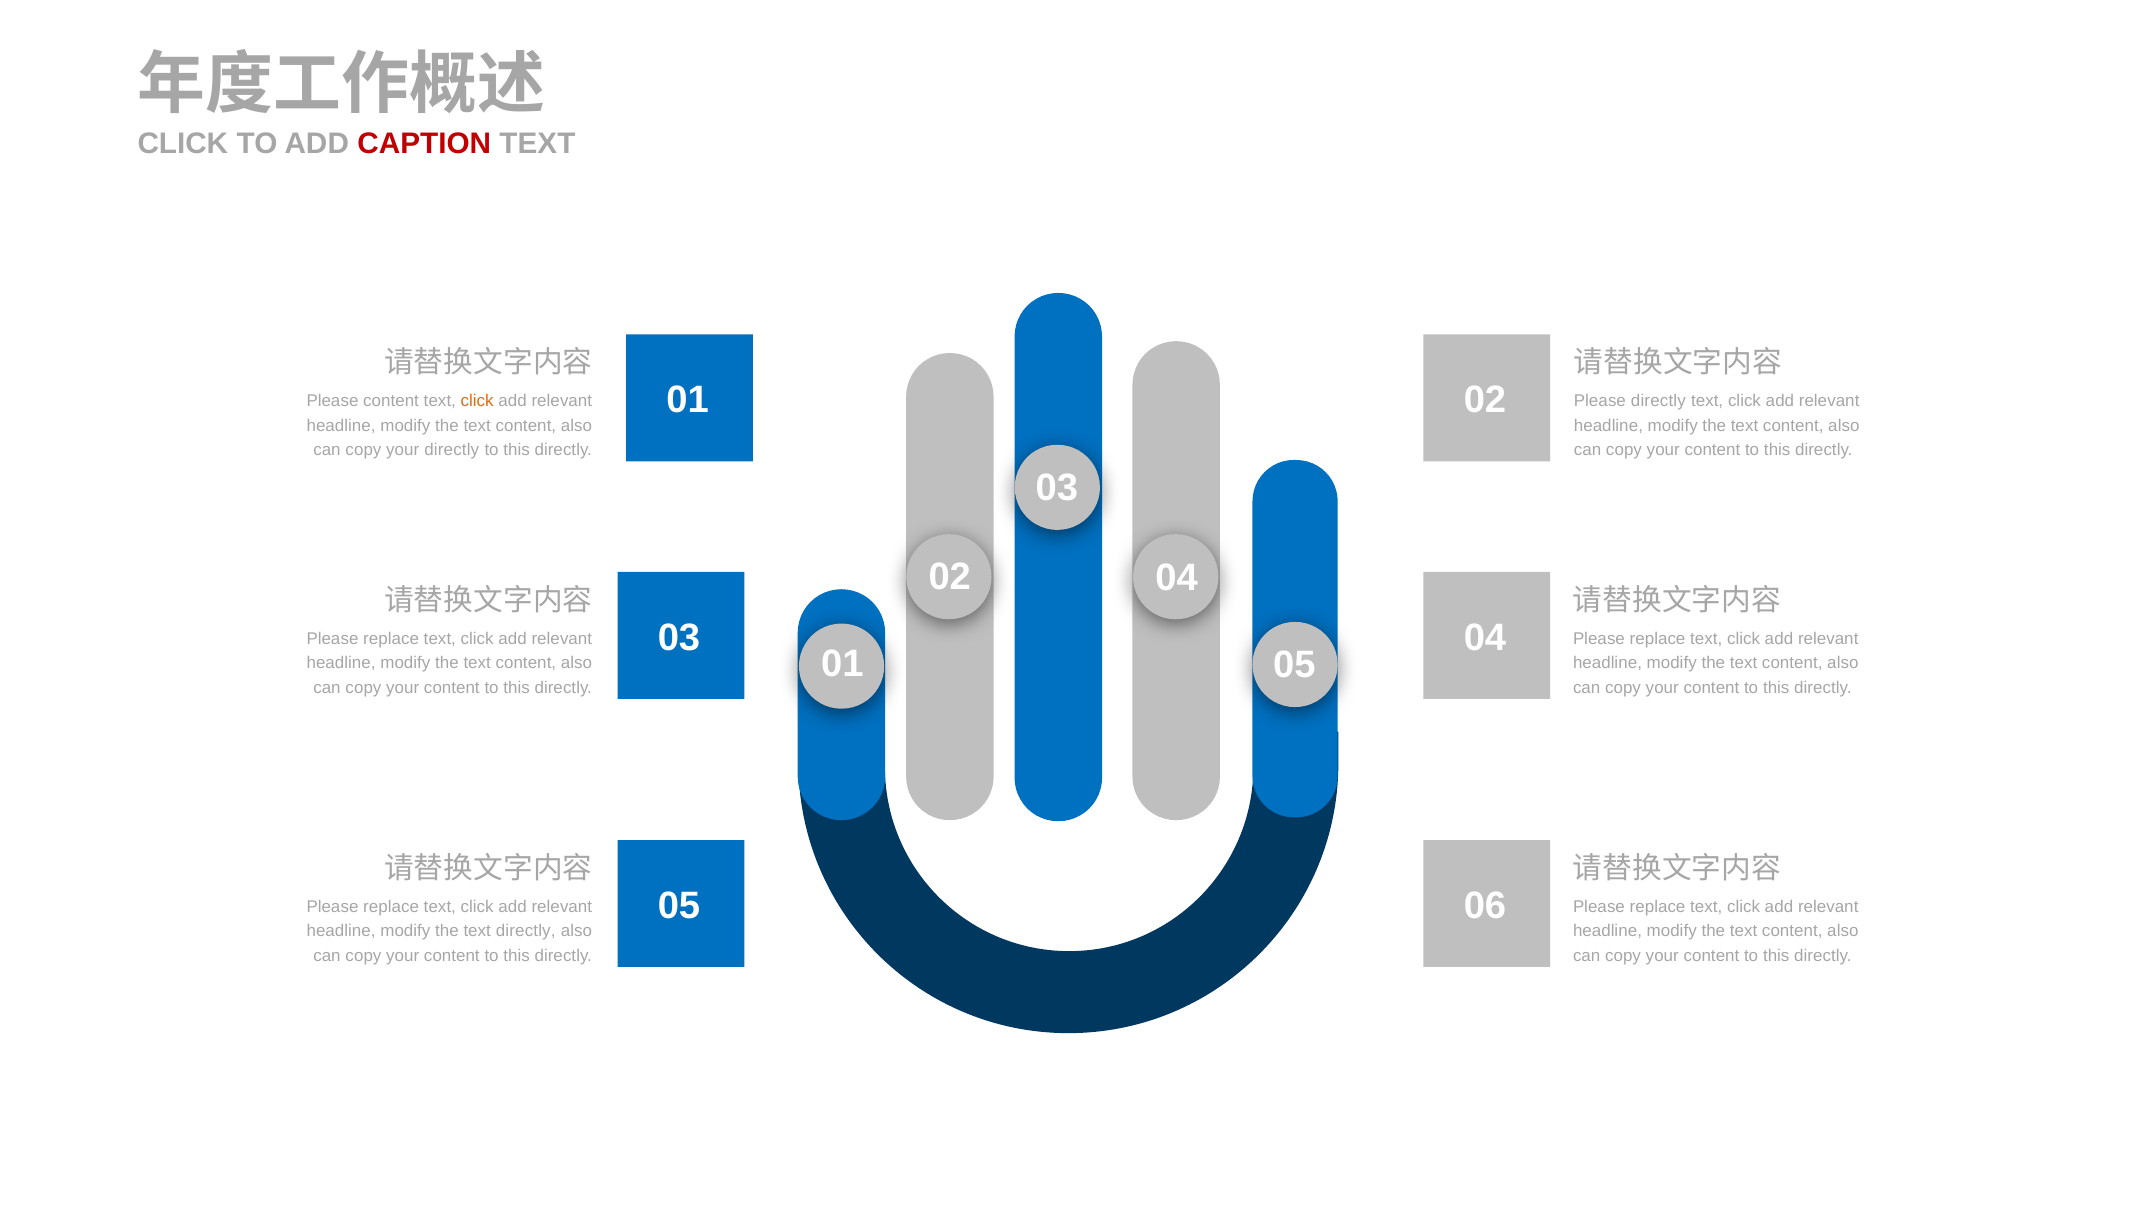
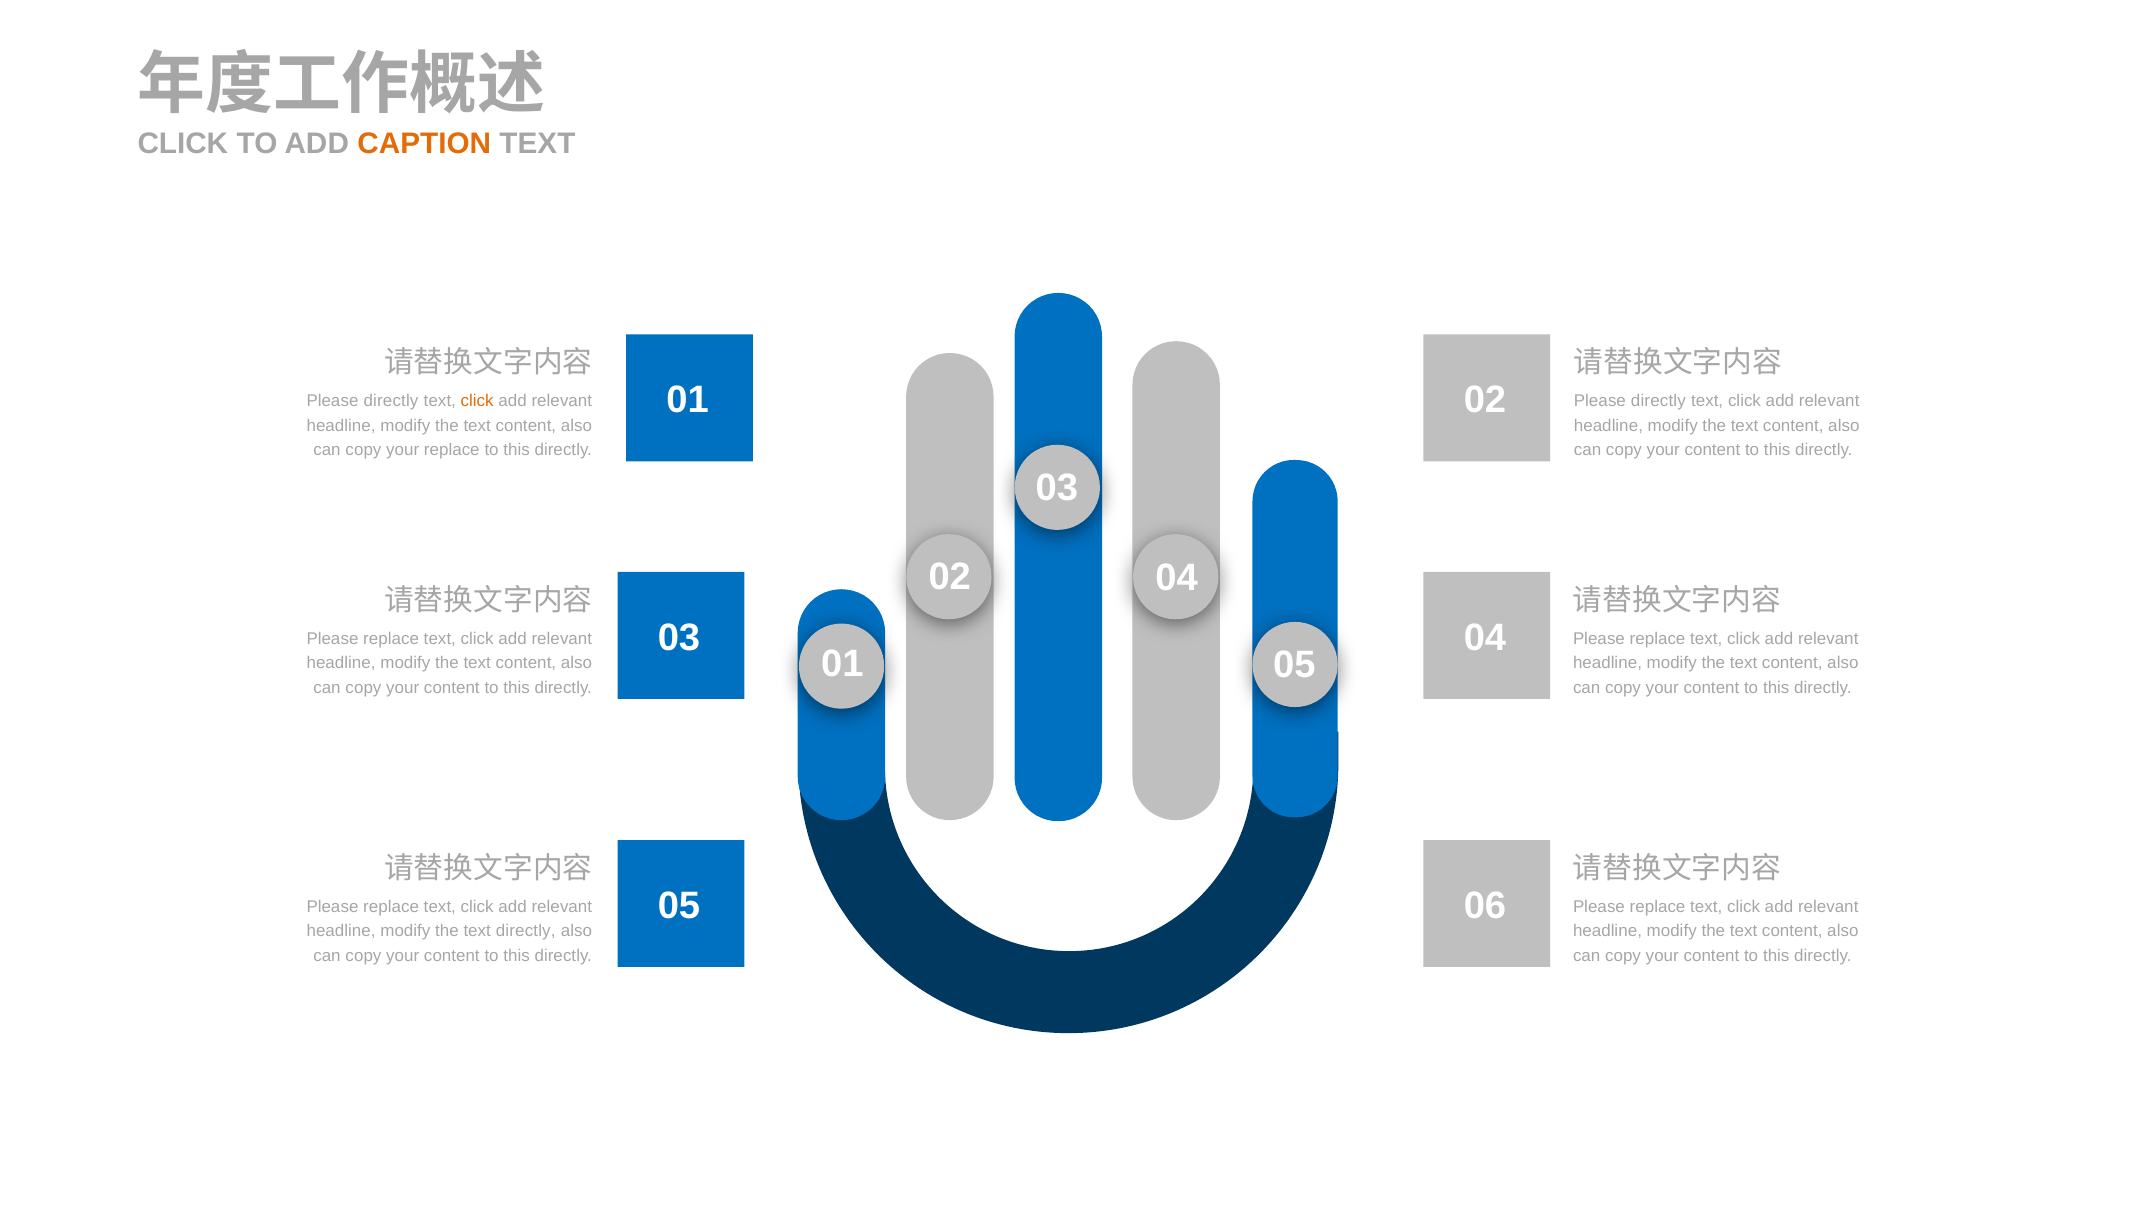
CAPTION colour: red -> orange (424, 144)
content: content -> directly (391, 401)
your directly: directly -> replace (452, 450)
